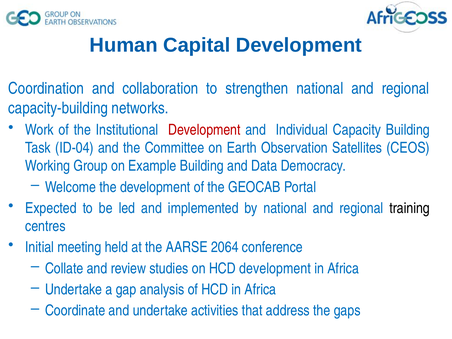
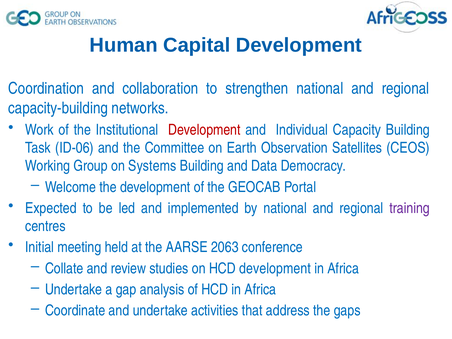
ID-04: ID-04 -> ID-06 (74, 148)
Example: Example -> Systems (152, 166)
training colour: black -> purple (410, 208)
2064: 2064 -> 2063 (225, 247)
